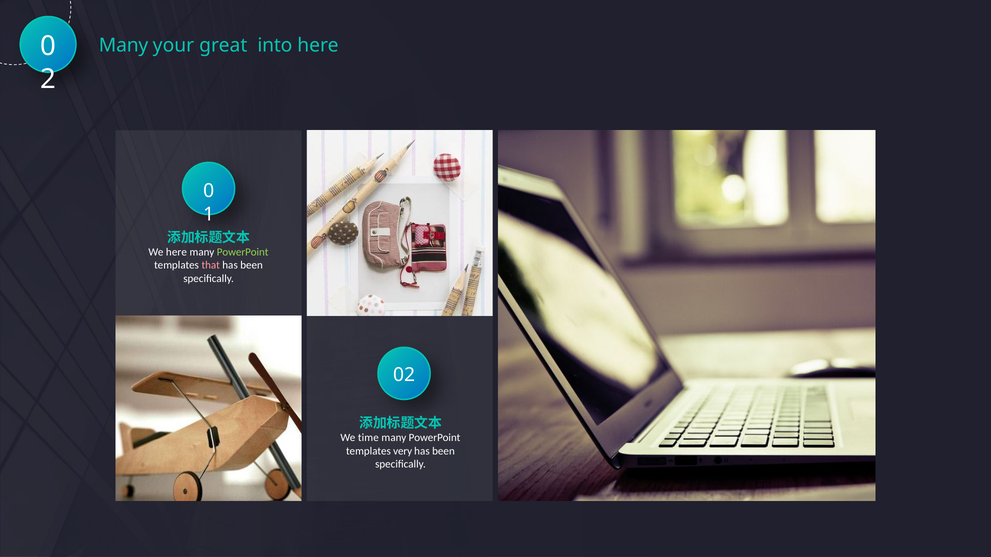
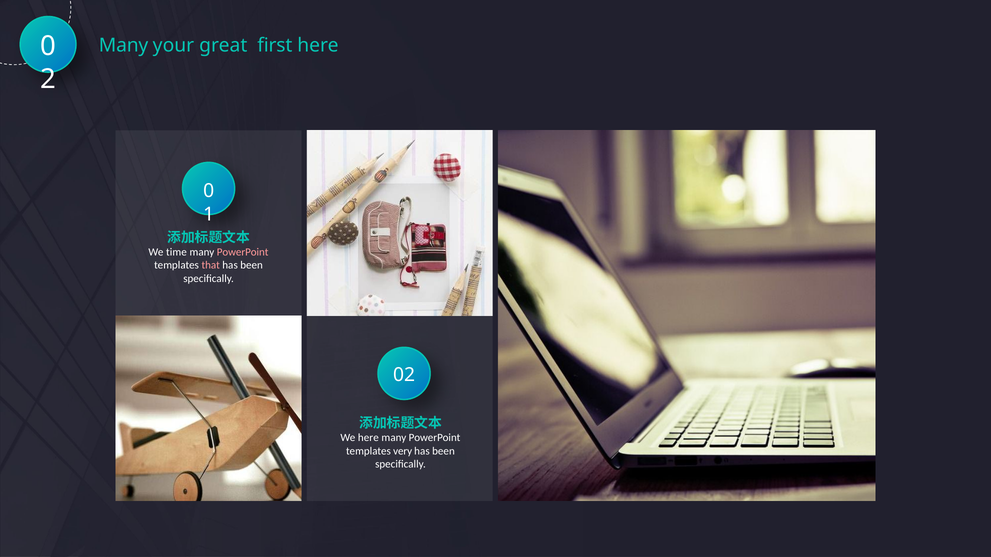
into: into -> first (275, 46)
We here: here -> time (176, 252)
PowerPoint colour: light green -> pink (243, 252)
We time: time -> here (368, 438)
